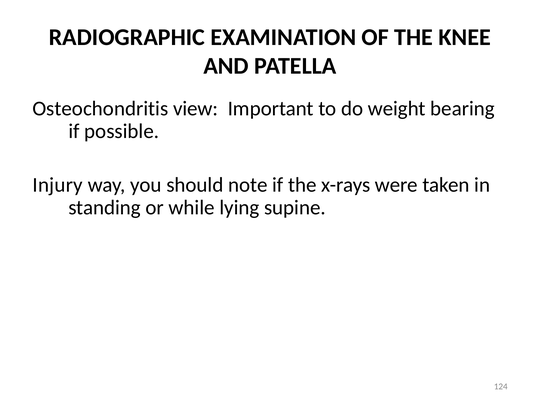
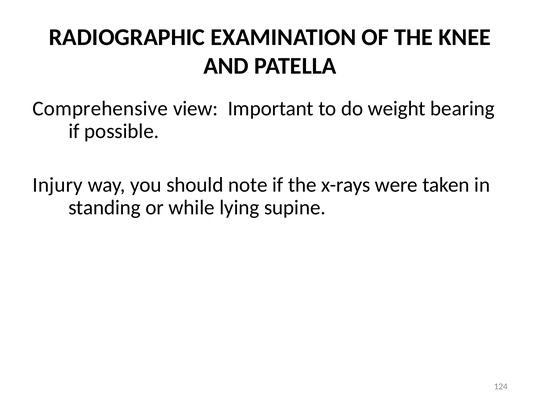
Osteochondritis: Osteochondritis -> Comprehensive (100, 108)
